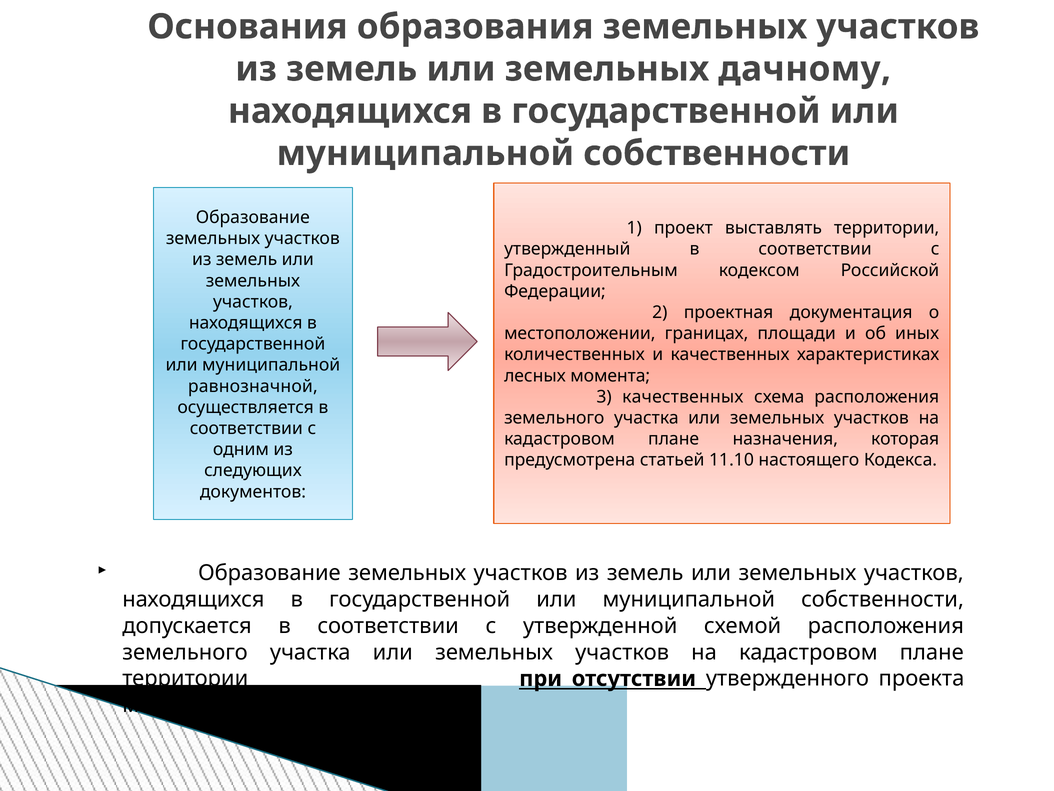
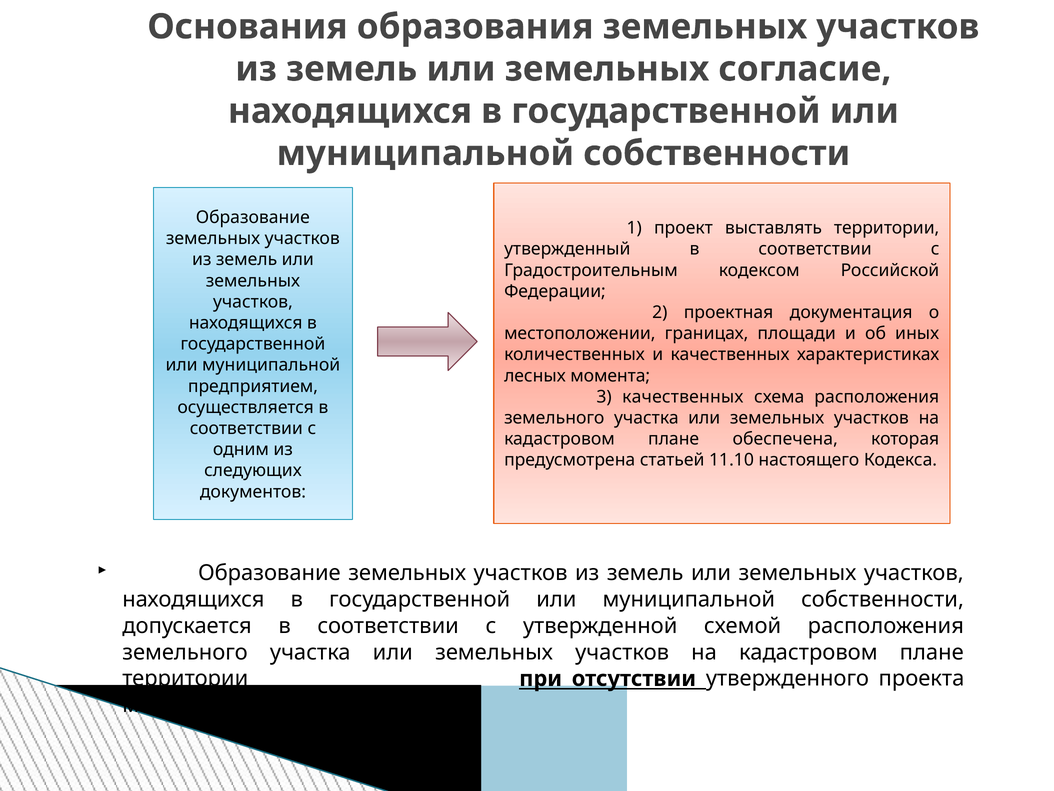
дачному: дачному -> согласие (805, 69)
равнозначной: равнозначной -> предприятием (253, 386)
назначения: назначения -> обеспечена (785, 439)
